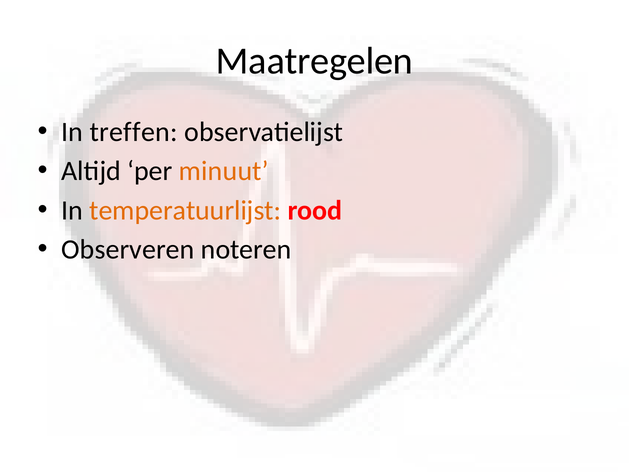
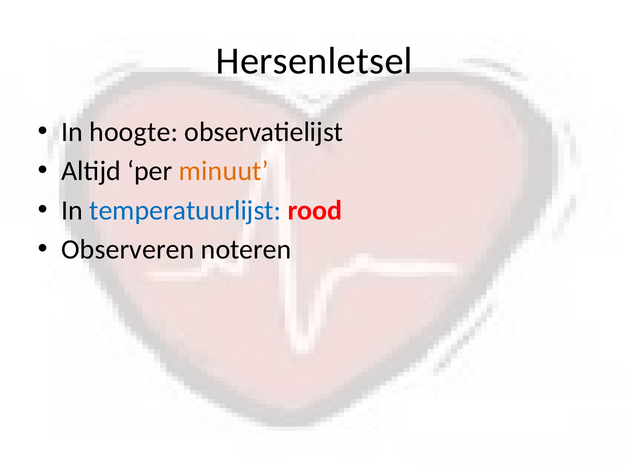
Maatregelen: Maatregelen -> Hersenletsel (314, 61)
treffen: treffen -> hoogte (134, 132)
temperatuurlijst colour: orange -> blue (185, 210)
